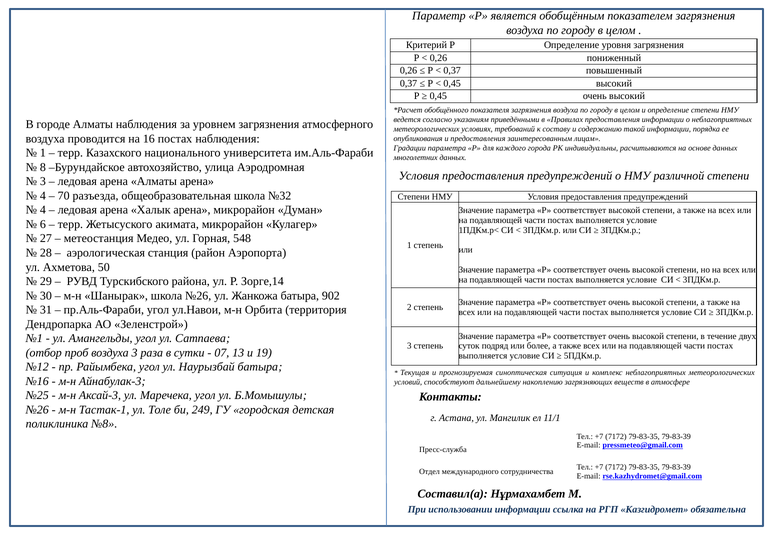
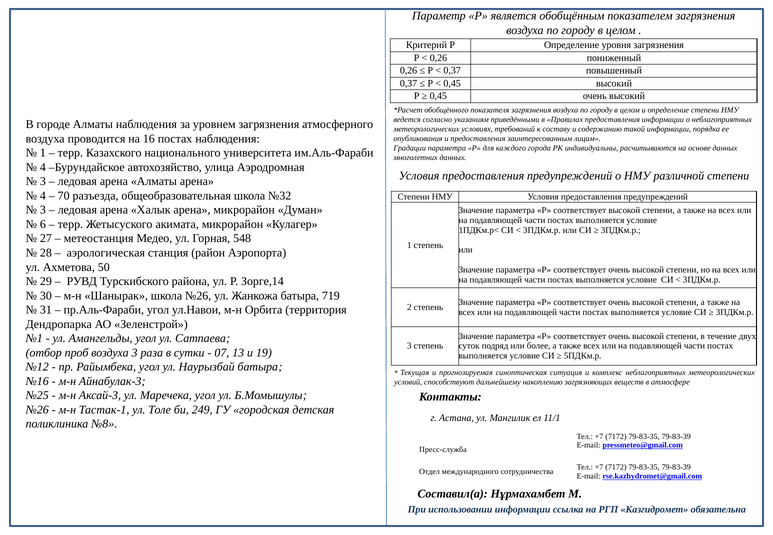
8: 8 -> 4 (43, 167)
4: 4 -> 3 (43, 210)
902: 902 -> 719 (331, 296)
